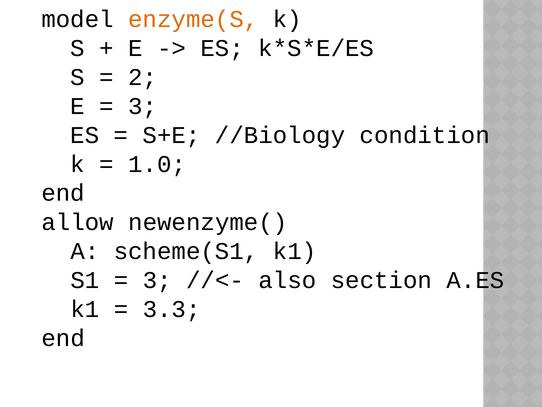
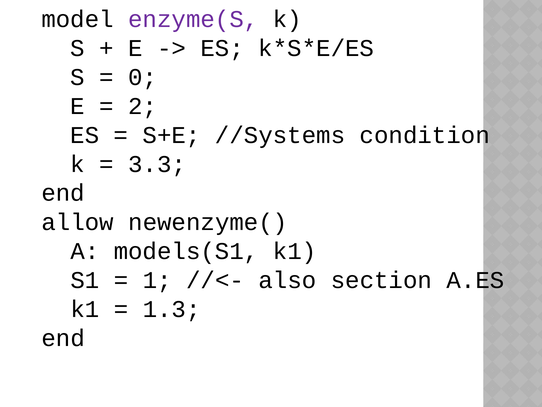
enzyme(S colour: orange -> purple (193, 19)
2: 2 -> 0 (143, 77)
3: 3 -> 2 (143, 106)
//Biology: //Biology -> //Systems (280, 135)
1.0: 1.0 -> 3.3 (157, 164)
scheme(S1: scheme(S1 -> models(S1 (186, 251)
3: 3 -> 1 (157, 280)
3.3: 3.3 -> 1.3 (172, 309)
